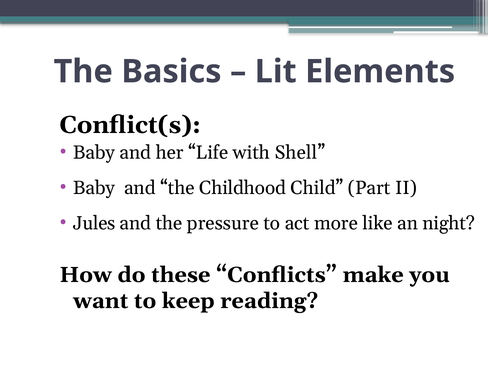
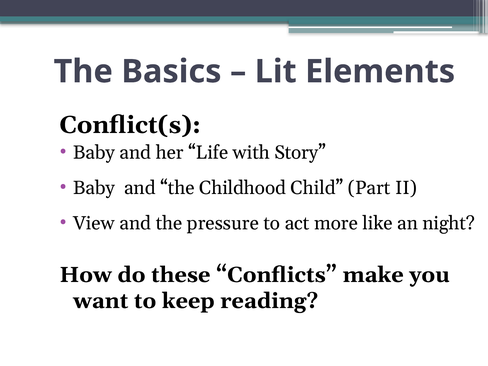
Shell: Shell -> Story (300, 153)
Jules: Jules -> View (94, 223)
